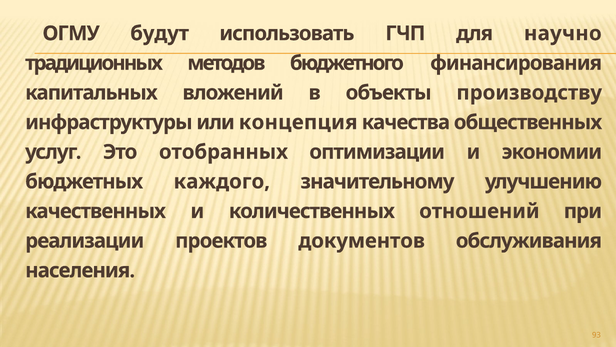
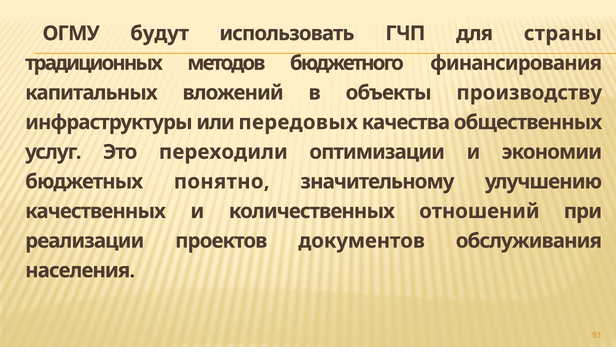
научно: научно -> страны (563, 33)
концепция: концепция -> передовых (298, 122)
отобранных: отобранных -> переходили (223, 152)
каждого: каждого -> понятно (222, 181)
